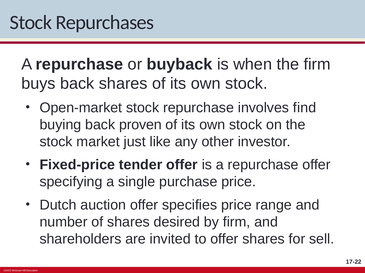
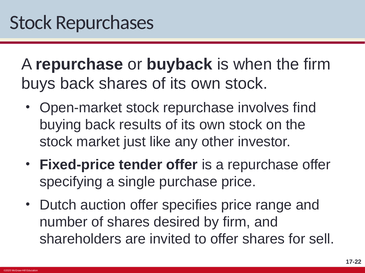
proven: proven -> results (140, 125)
